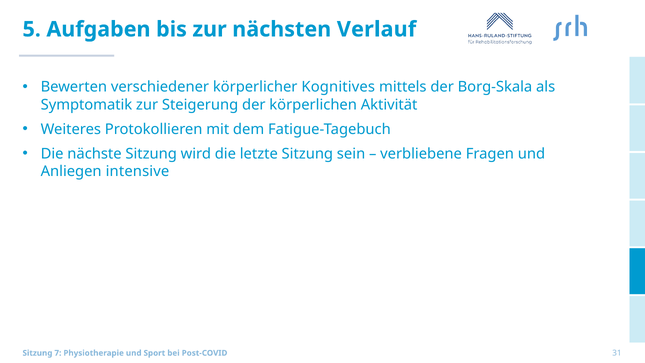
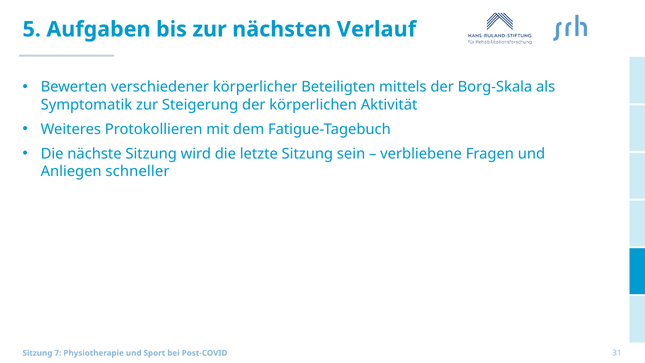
Kognitives: Kognitives -> Beteiligten (338, 87)
intensive: intensive -> schneller (137, 171)
